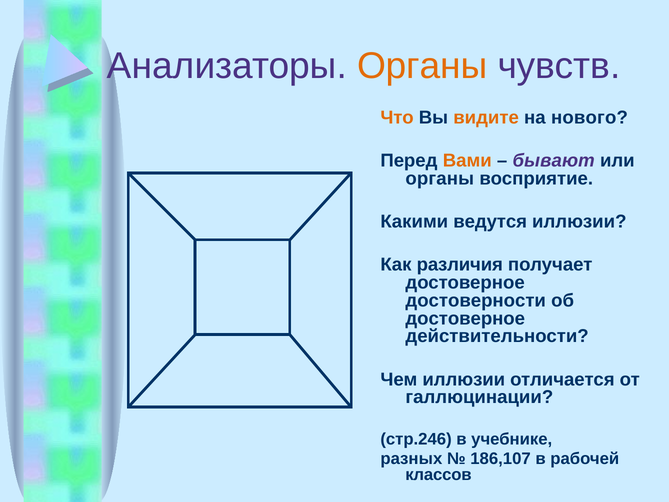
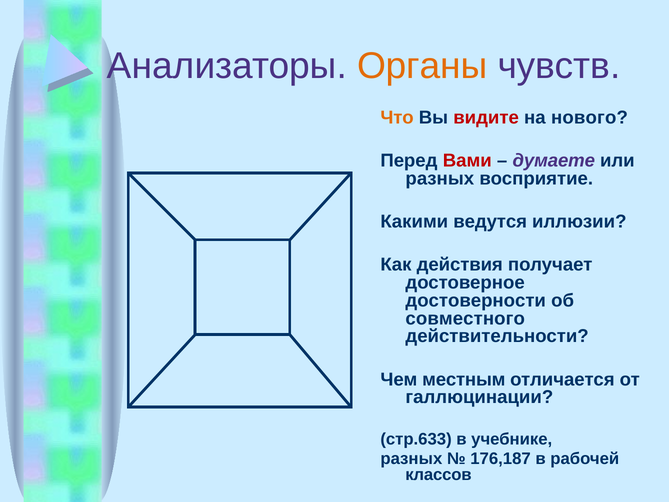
видите colour: orange -> red (486, 117)
Вами colour: orange -> red (467, 161)
бывают: бывают -> думаете (554, 161)
органы: органы -> разных (440, 178)
различия: различия -> действия (460, 265)
достоверное: достоверное -> совместного (465, 318)
Чем иллюзии: иллюзии -> местным (464, 379)
стр.246: стр.246 -> стр.633 (416, 439)
186,107: 186,107 -> 176,187 (501, 458)
